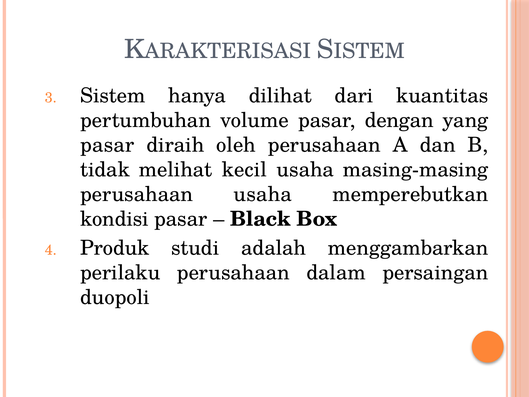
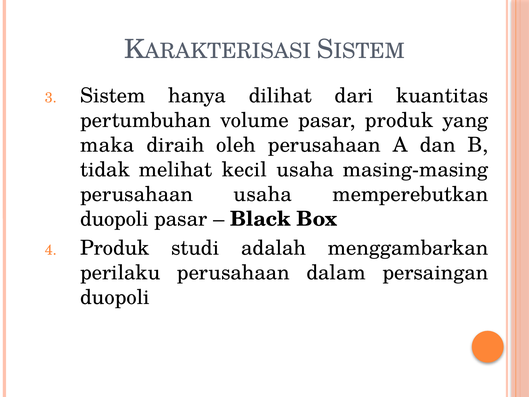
pasar dengan: dengan -> produk (399, 120)
pasar: pasar -> maka (107, 145)
kondisi: kondisi -> duopoli (114, 219)
